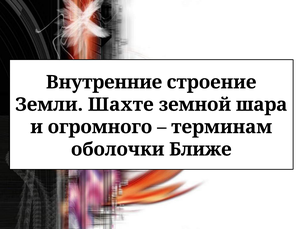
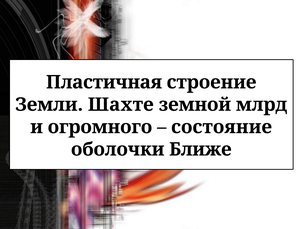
Внутренние: Внутренние -> Пластичная (104, 82)
шара: шара -> млрд (262, 104)
терминам: терминам -> состояние (222, 127)
